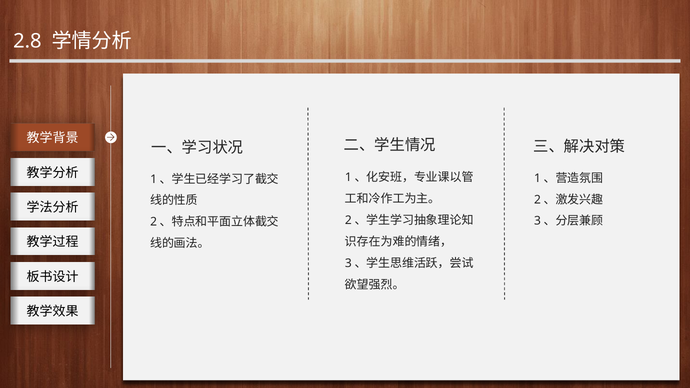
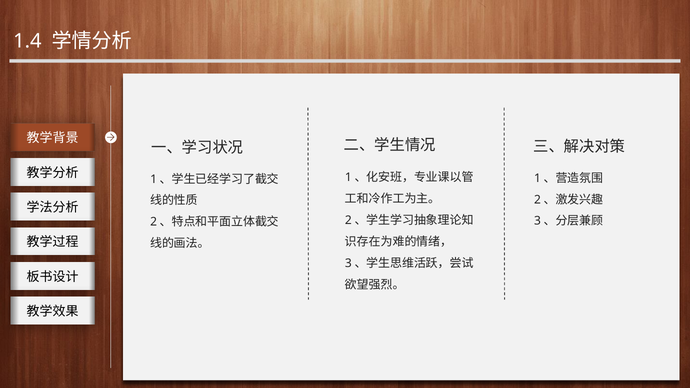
2.8: 2.8 -> 1.4 (27, 41)
